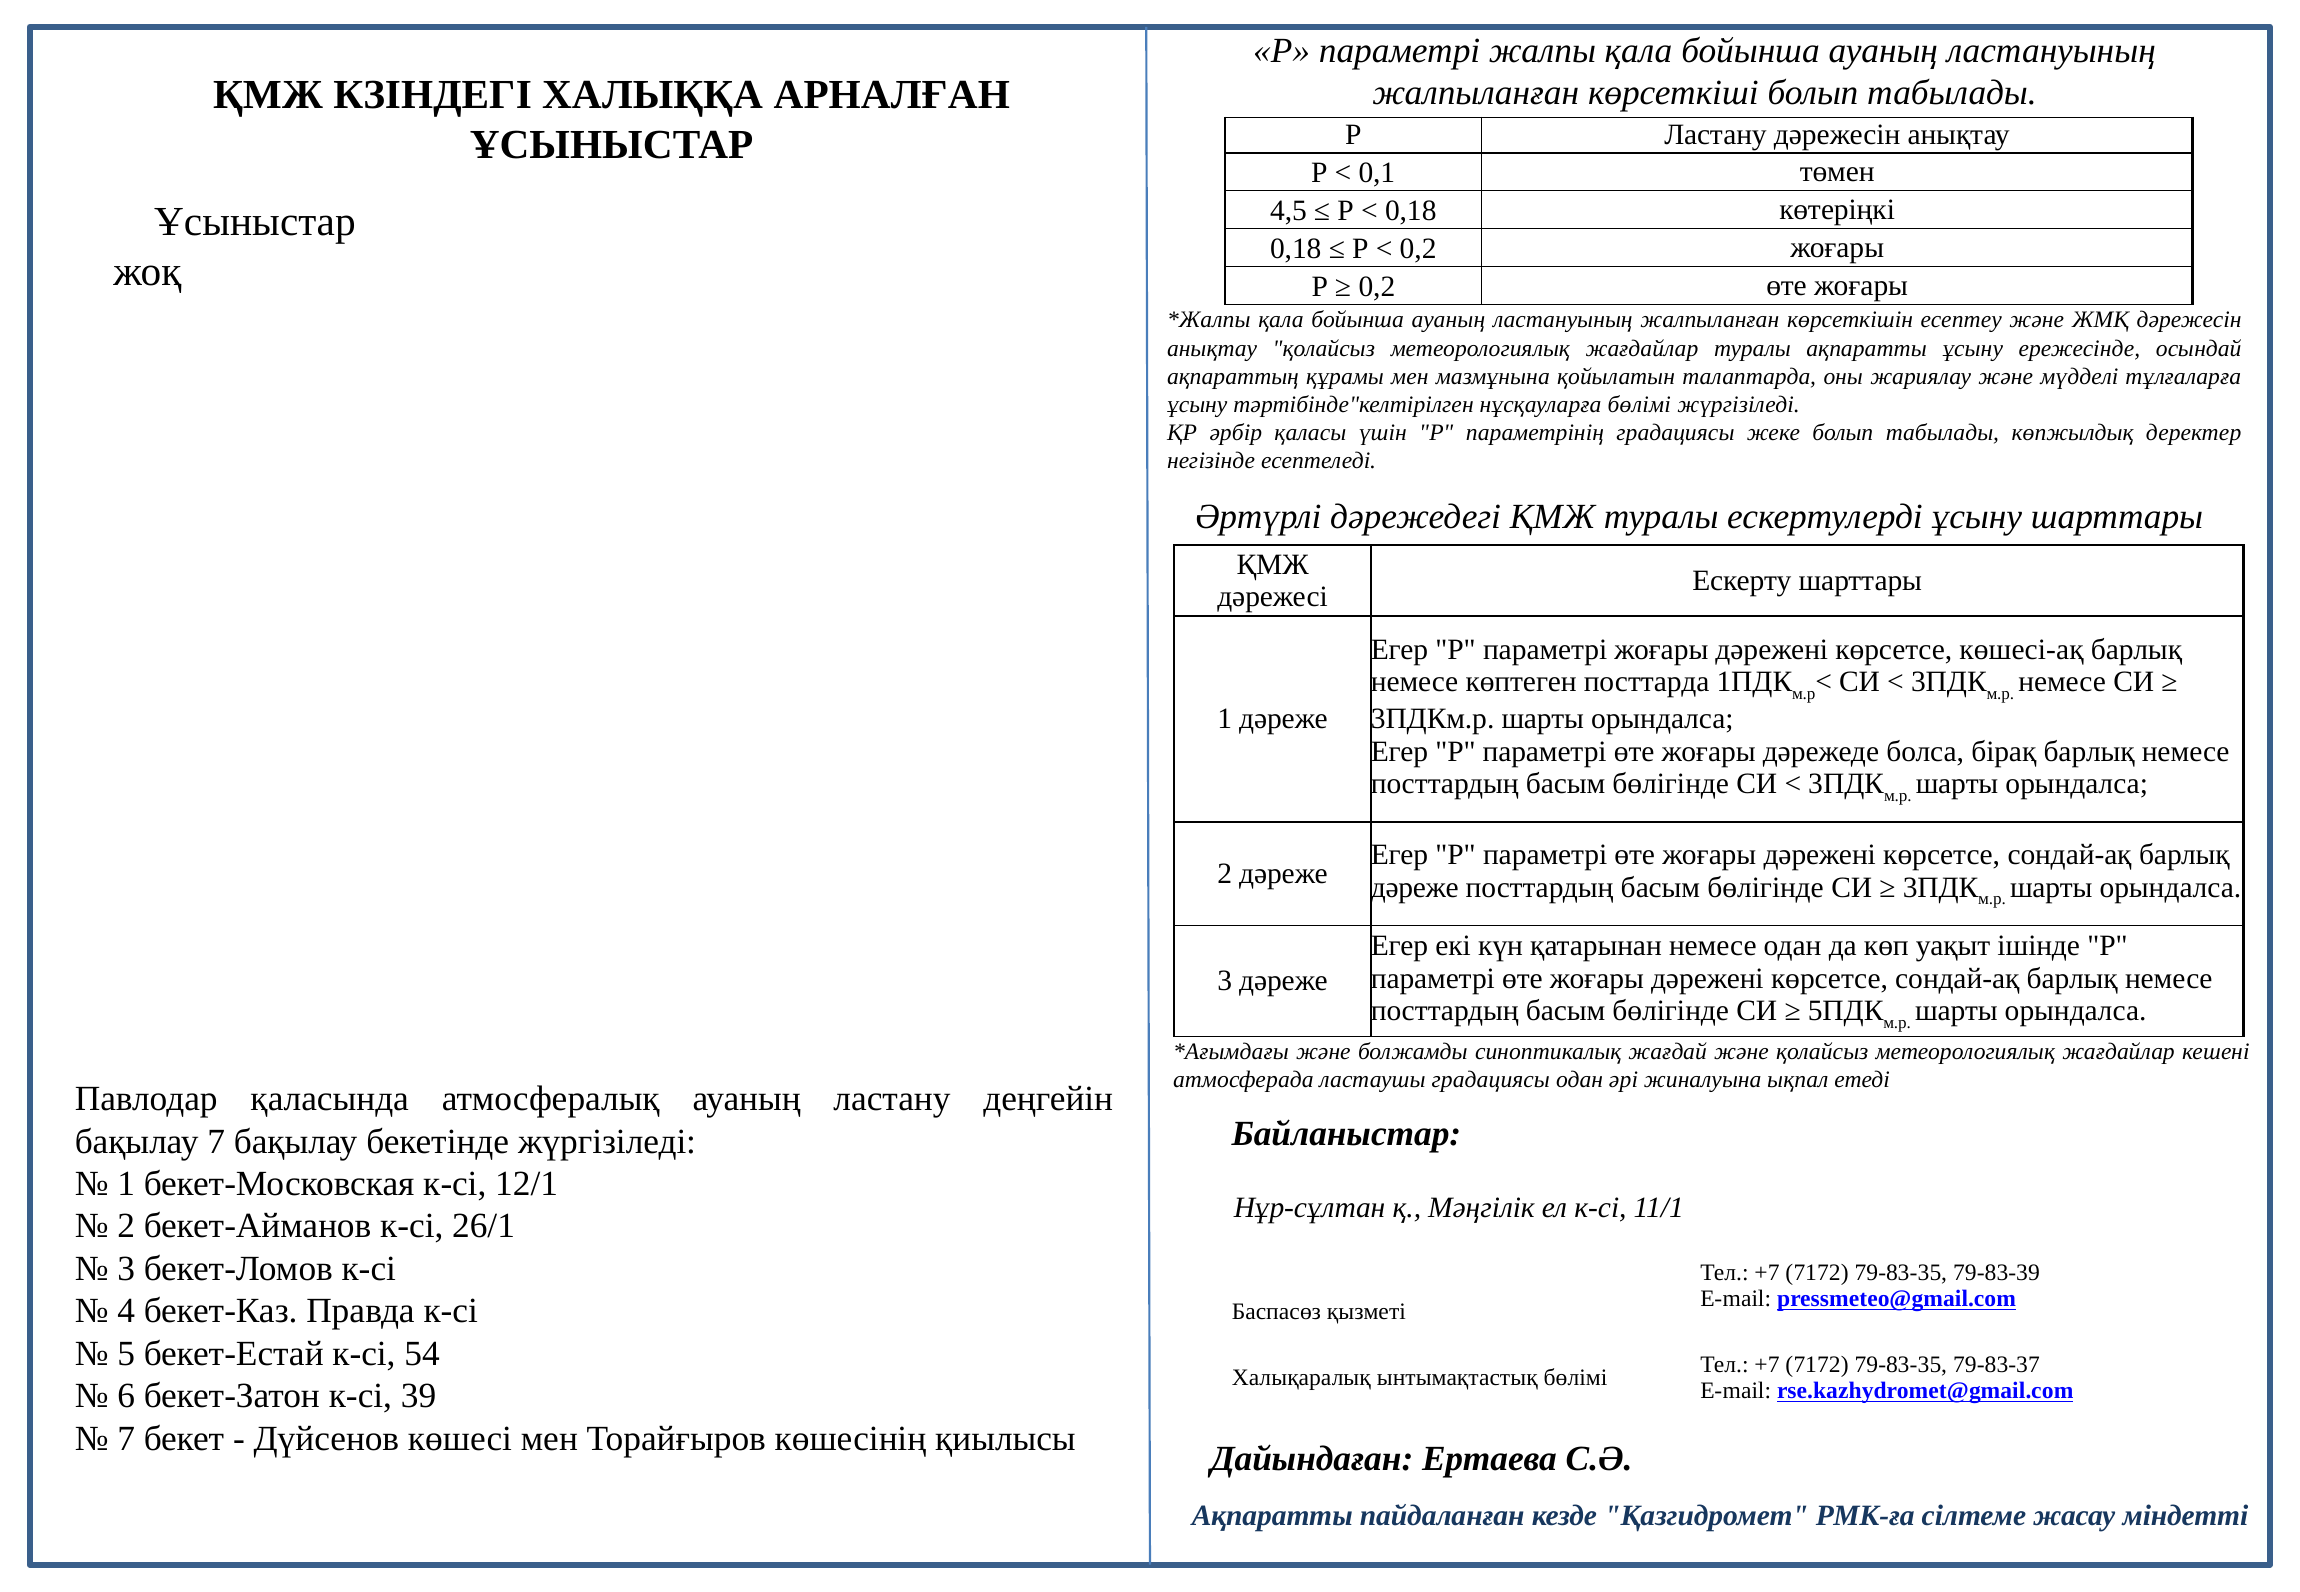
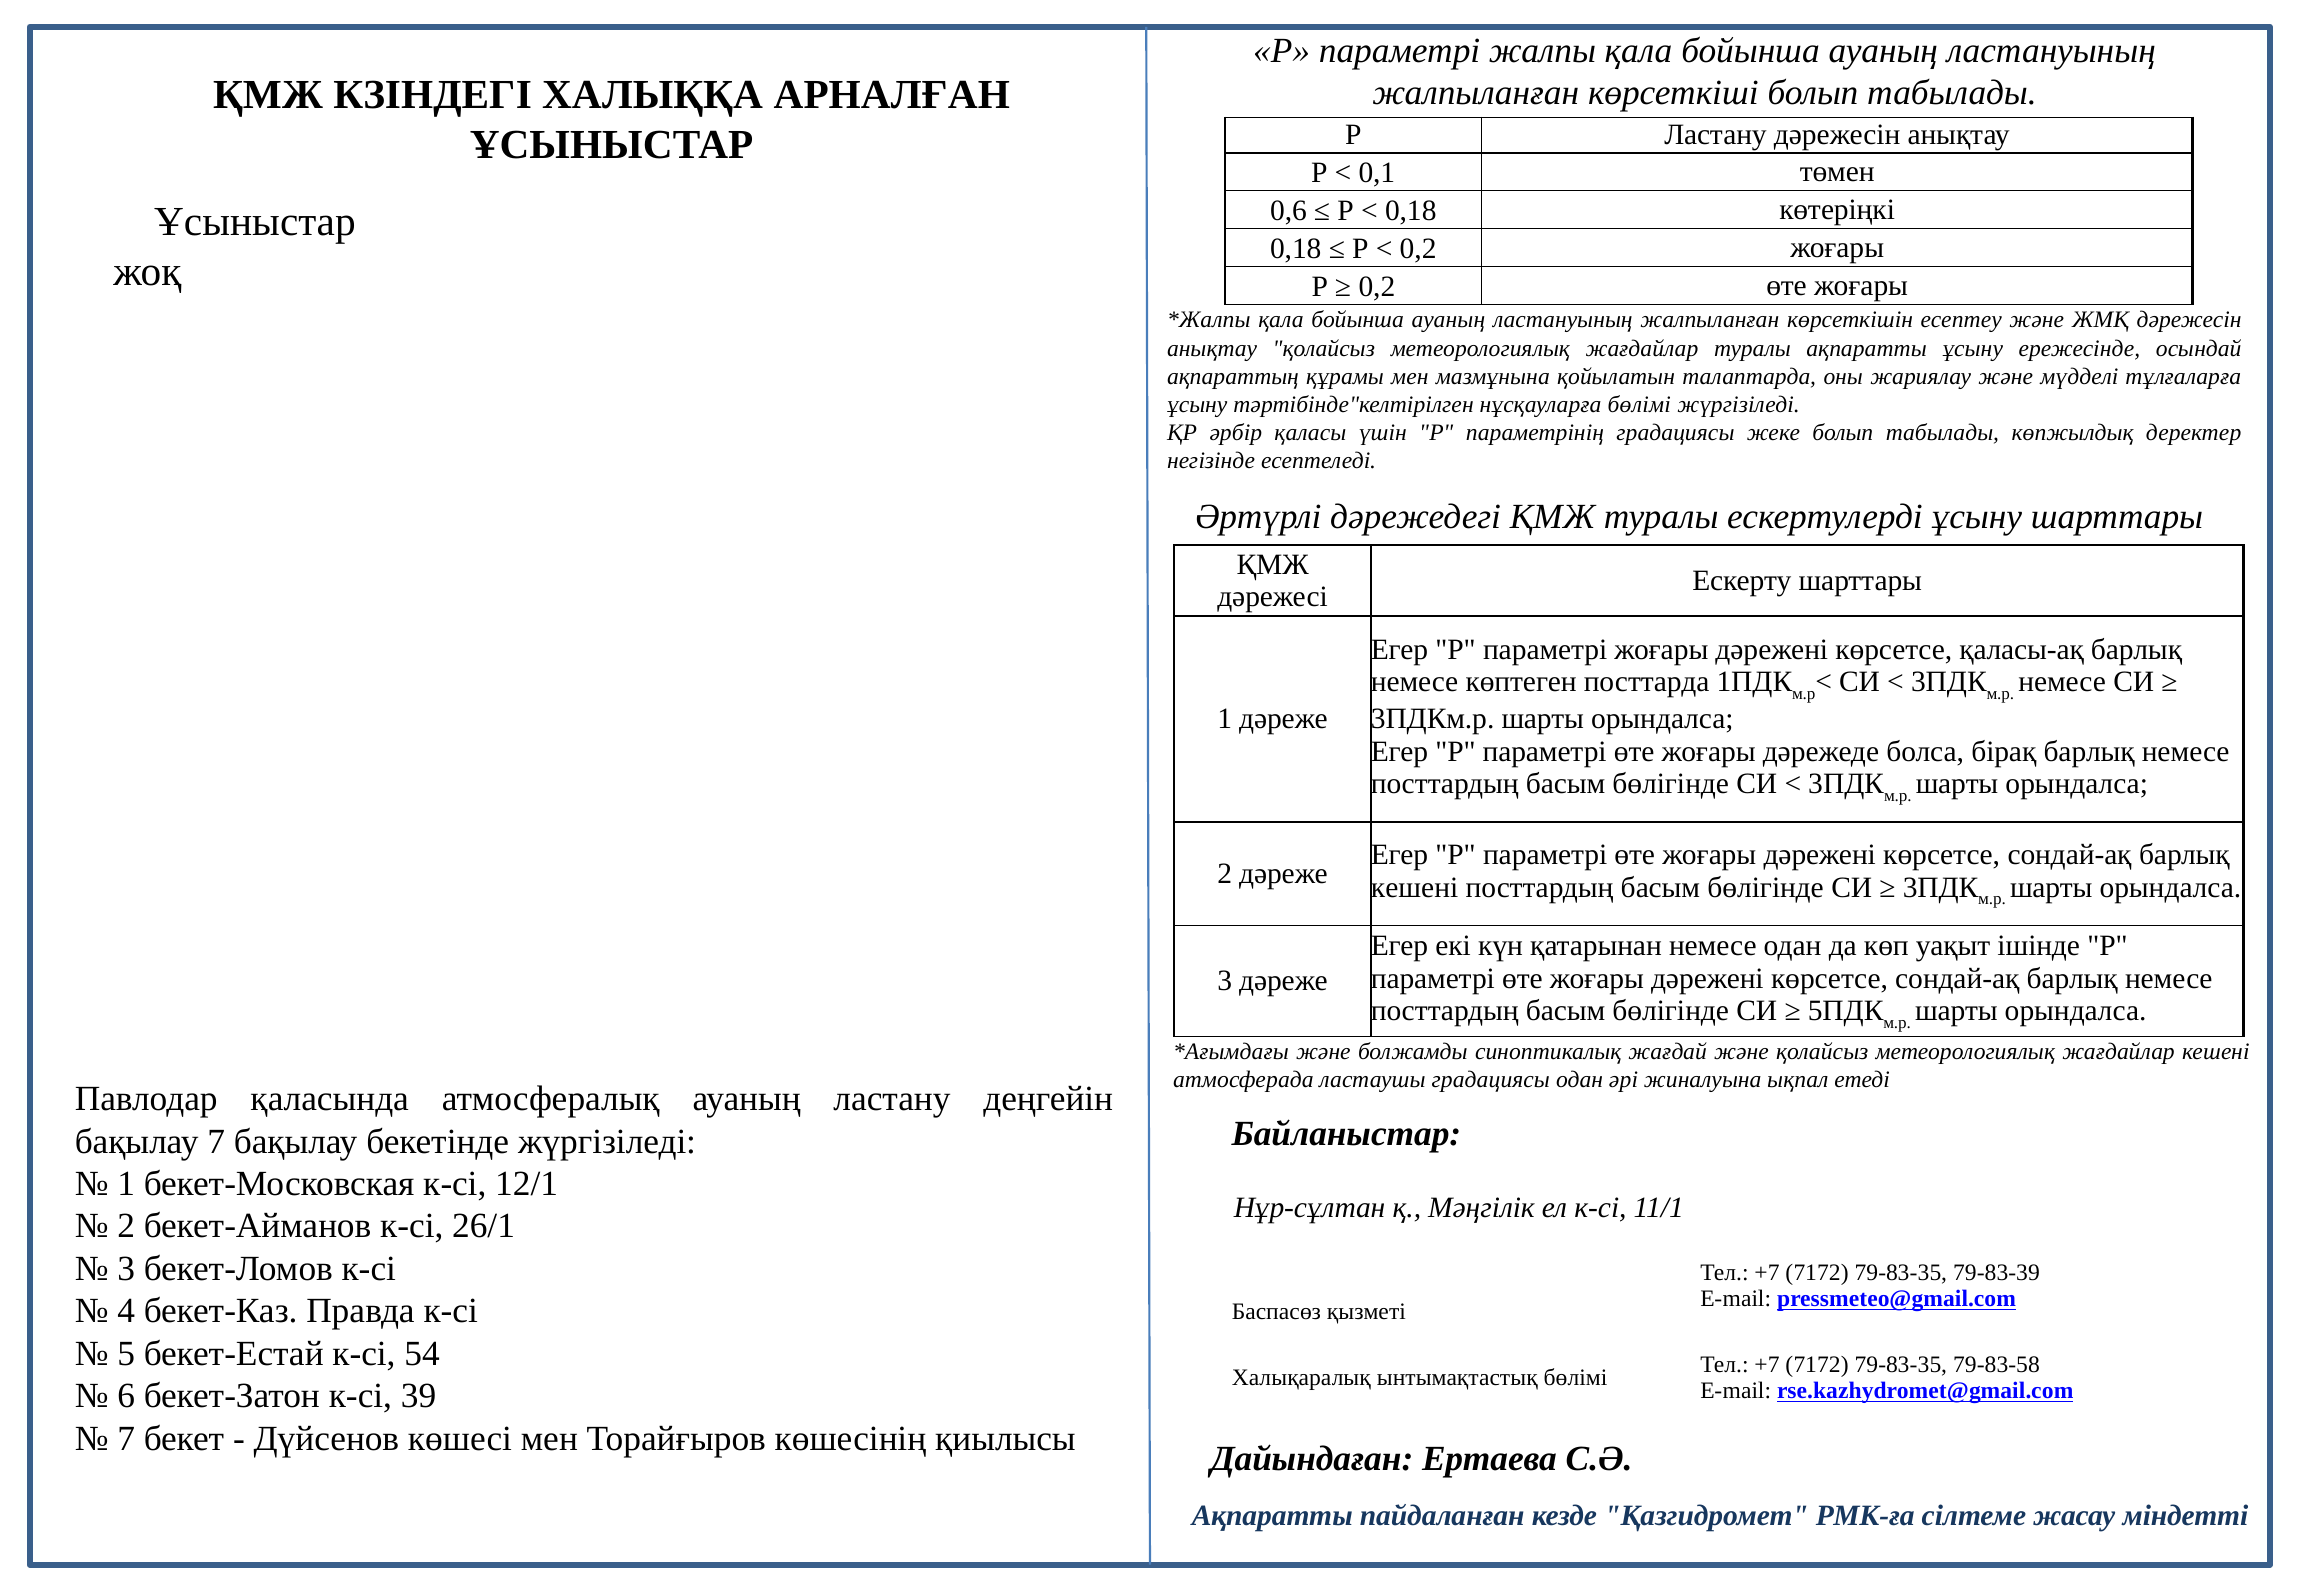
4,5: 4,5 -> 0,6 (1289, 211)
көшесі-ақ: көшесі-ақ -> қаласы-ақ (2022, 650)
дәреже: дәреже -> кешені (1415, 888)
79-83-37: 79-83-37 -> 79-83-58 (1997, 1365)
